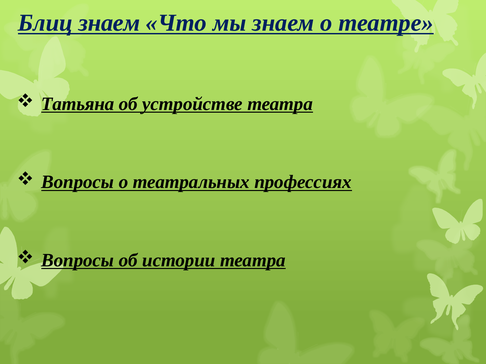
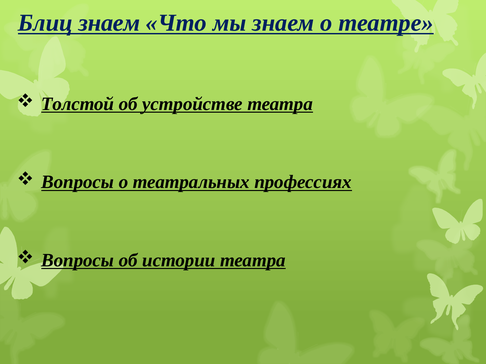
Татьяна: Татьяна -> Толстой (78, 104)
